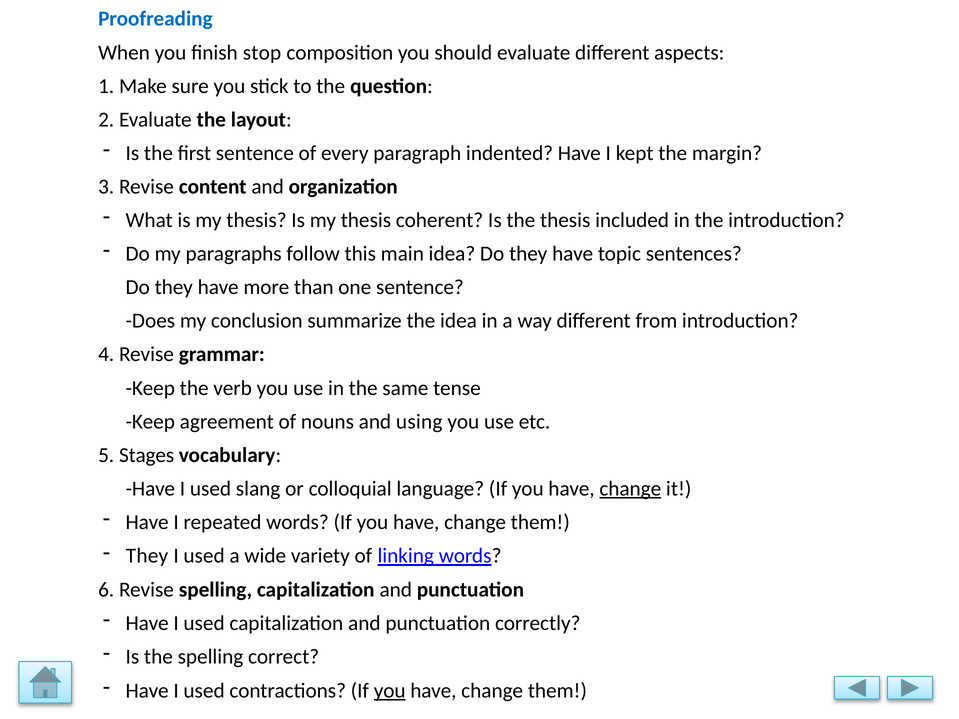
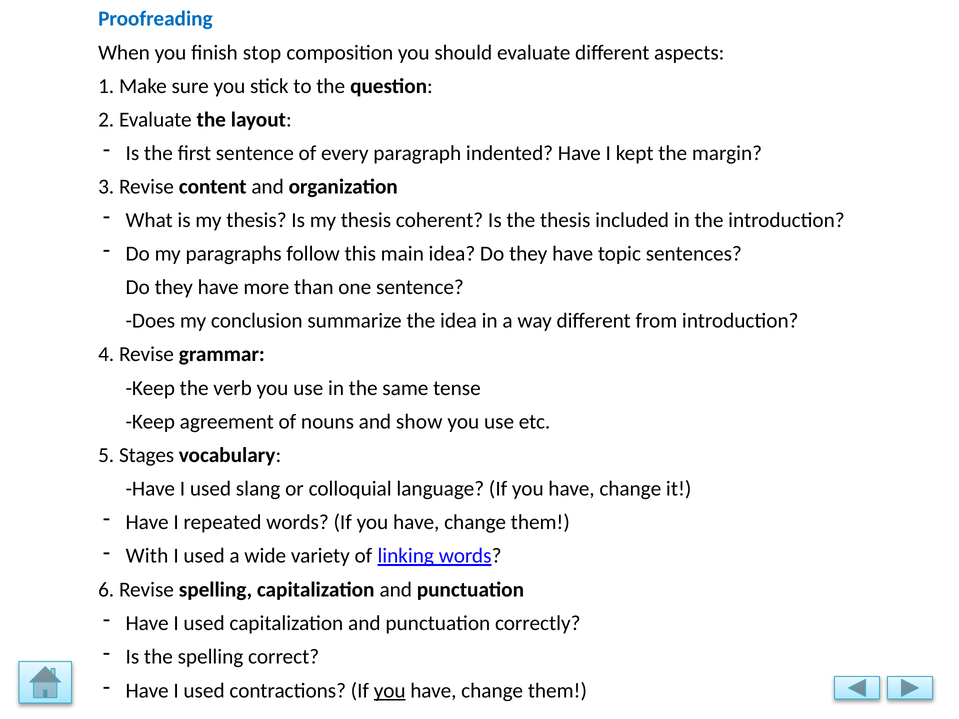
using: using -> show (419, 422)
change underline: present -> none (630, 489)
They: They -> With (147, 556)
